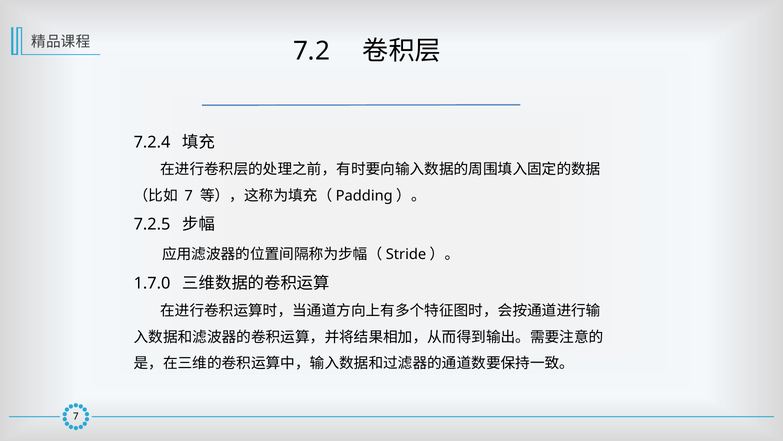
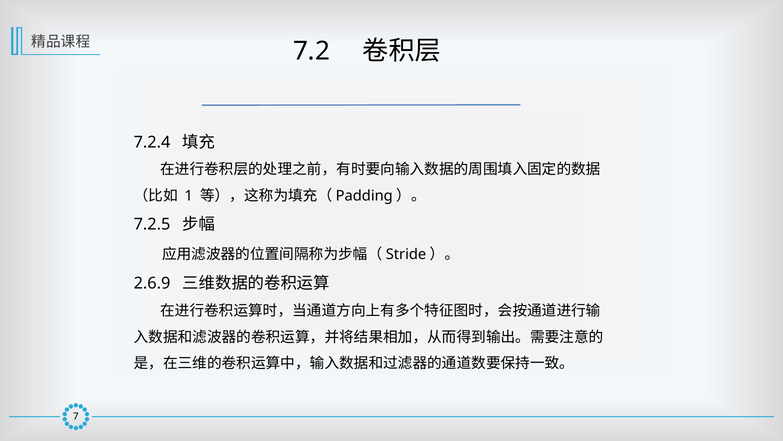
7: 7 -> 1 (189, 196)
1.7.0: 1.7.0 -> 2.6.9 (152, 283)
